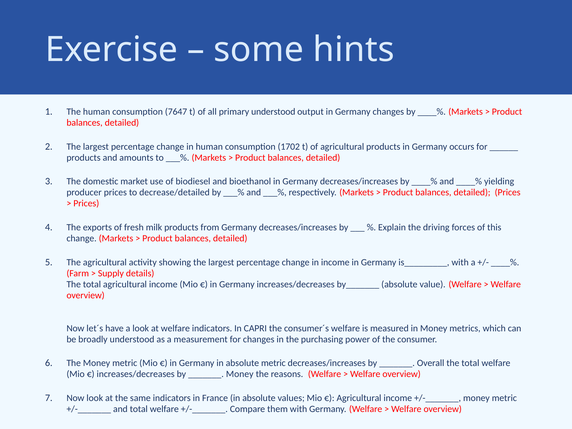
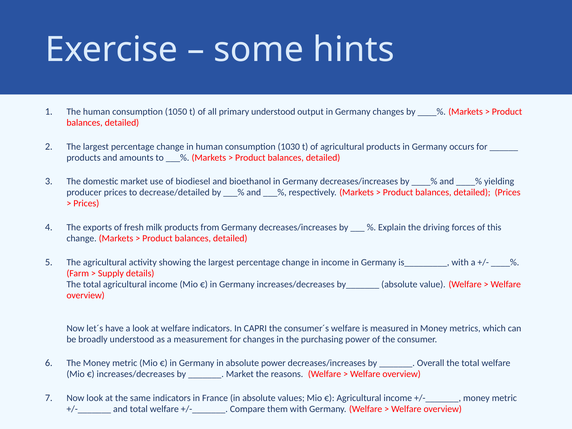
7647: 7647 -> 1050 (176, 112)
1702: 1702 -> 1030 (289, 147)
absolute metric: metric -> power (273, 363)
Money: Money -> Market (240, 374)
